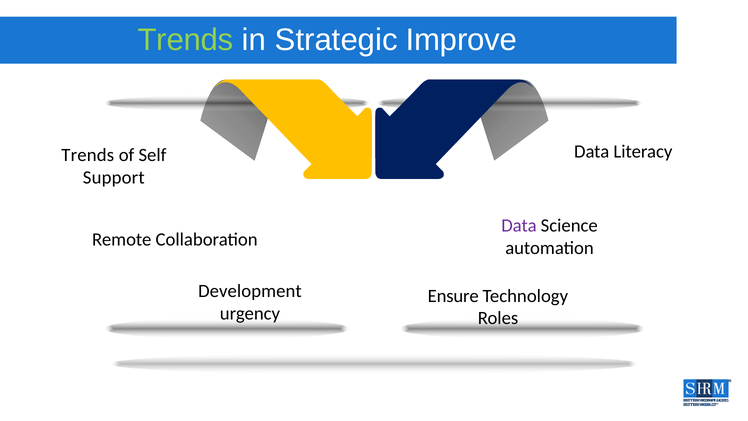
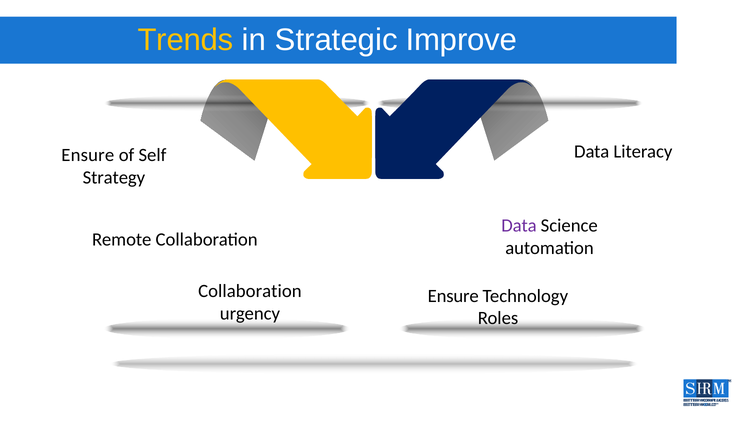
Trends colour: light green -> yellow (186, 40)
Trends: Trends -> Ensure (88, 155)
Support: Support -> Strategy (114, 177)
Development: Development -> Collaboration (250, 291)
